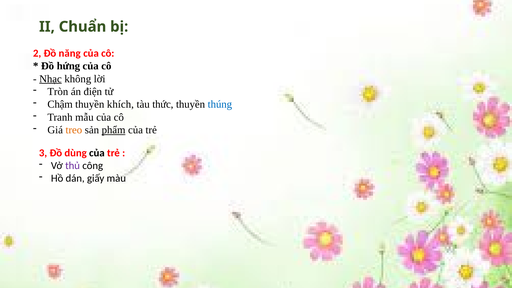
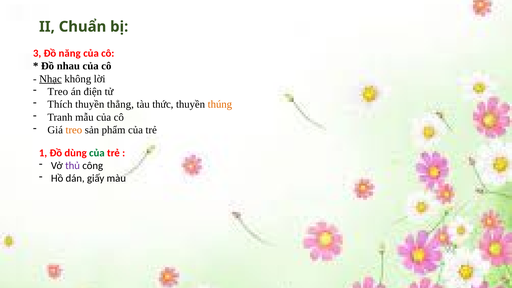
2: 2 -> 3 (37, 53)
hứng: hứng -> nhau (68, 66)
Tròn: Tròn -> Treo (58, 92)
Chậm: Chậm -> Thích (60, 104)
khích: khích -> thẳng (120, 104)
thúng colour: blue -> orange (220, 104)
phẩm underline: present -> none (114, 130)
3: 3 -> 1 (43, 153)
của colour: black -> green (97, 153)
